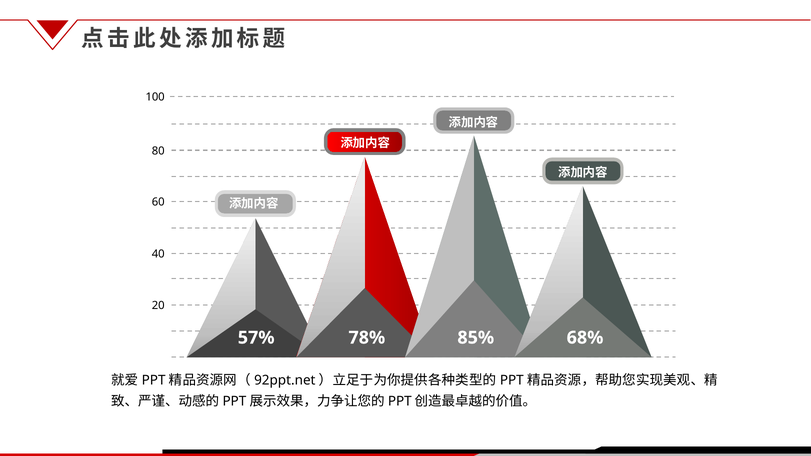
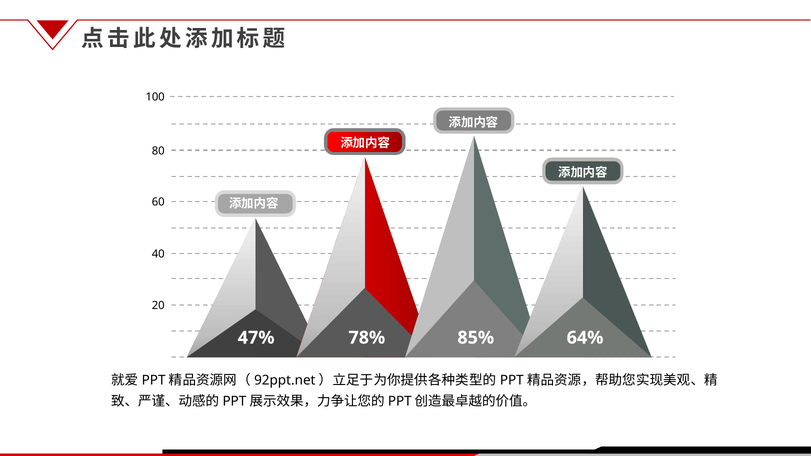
57%: 57% -> 47% (256, 338)
68%: 68% -> 64% (585, 338)
